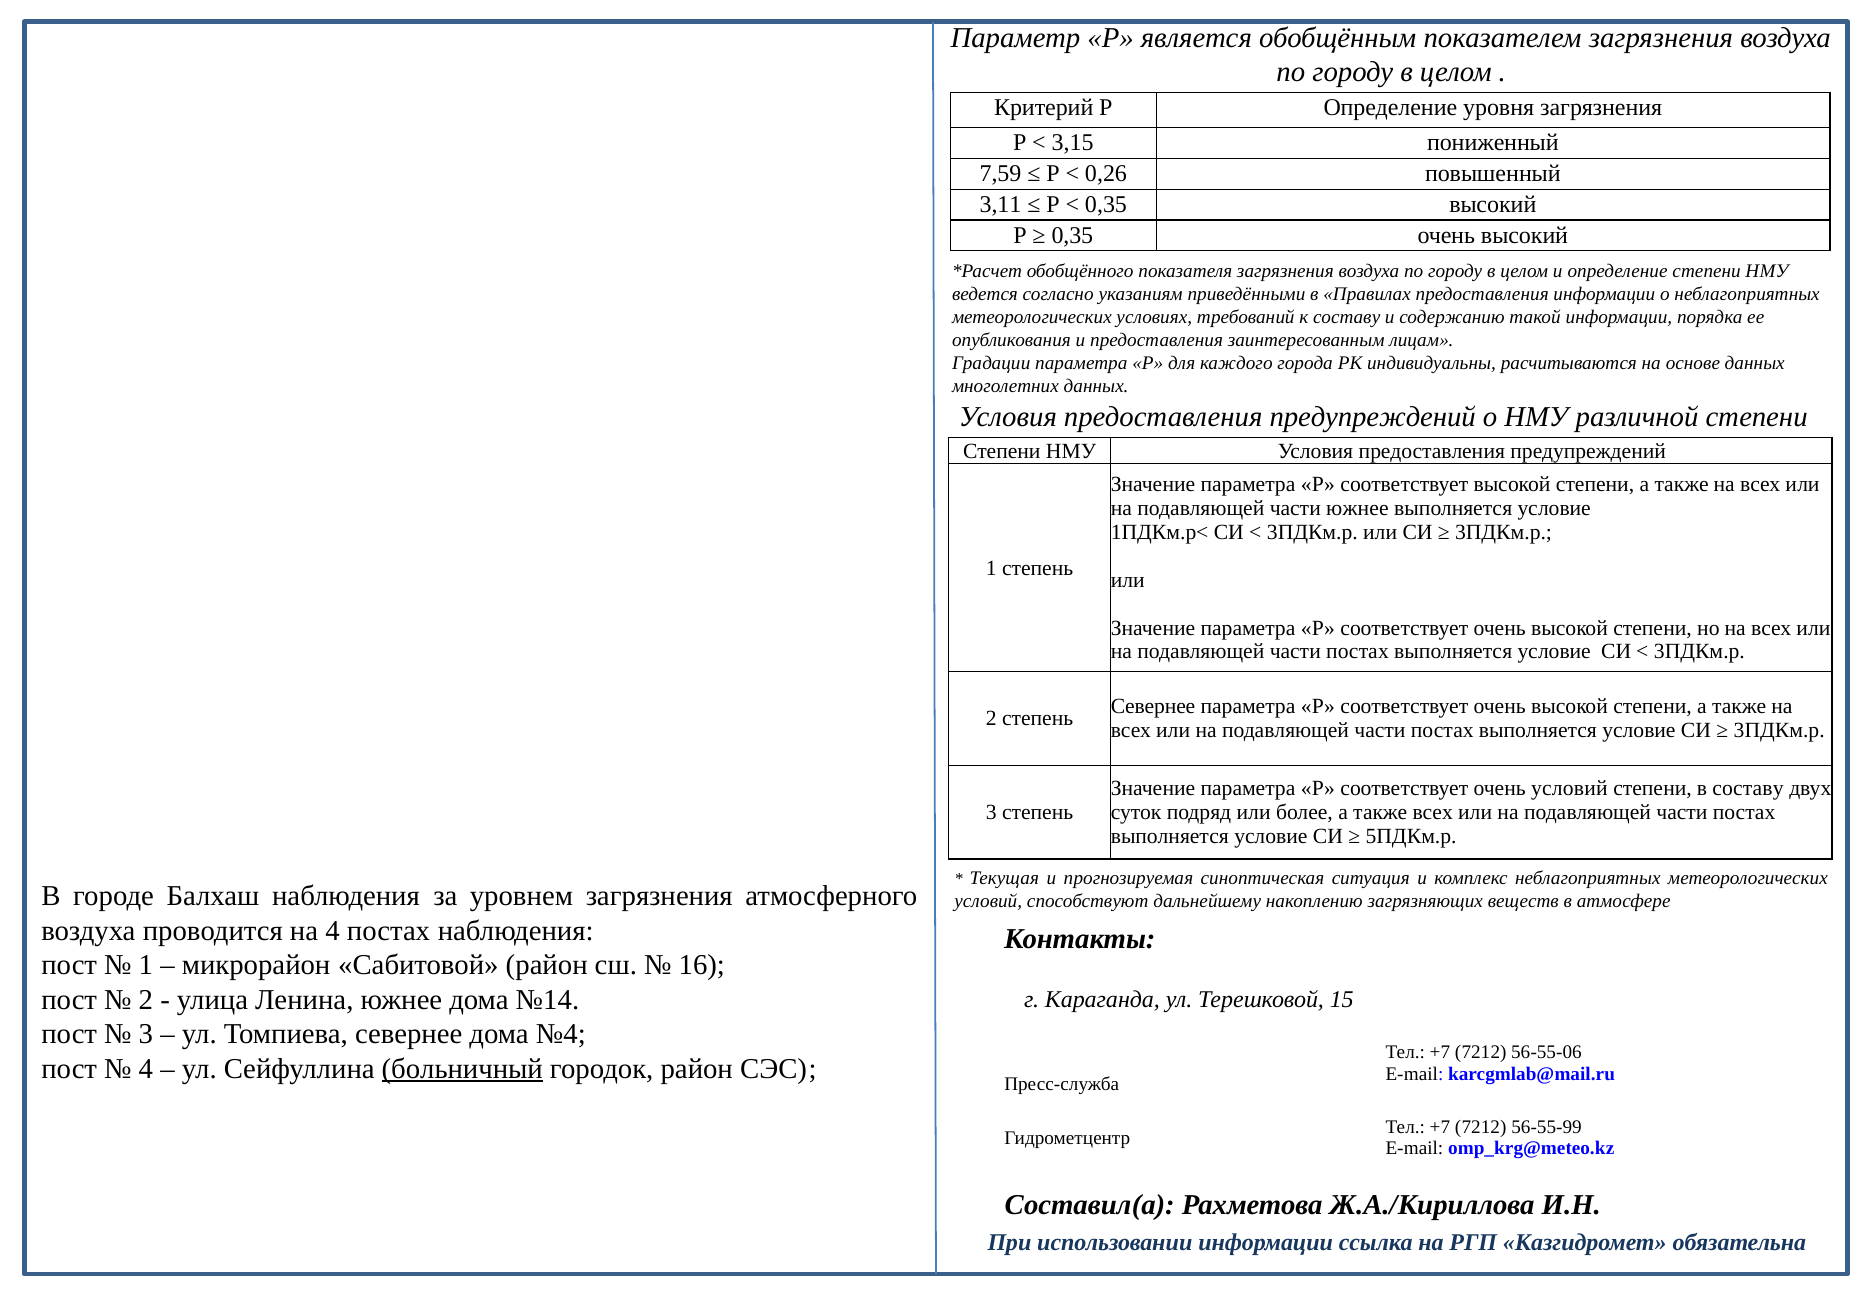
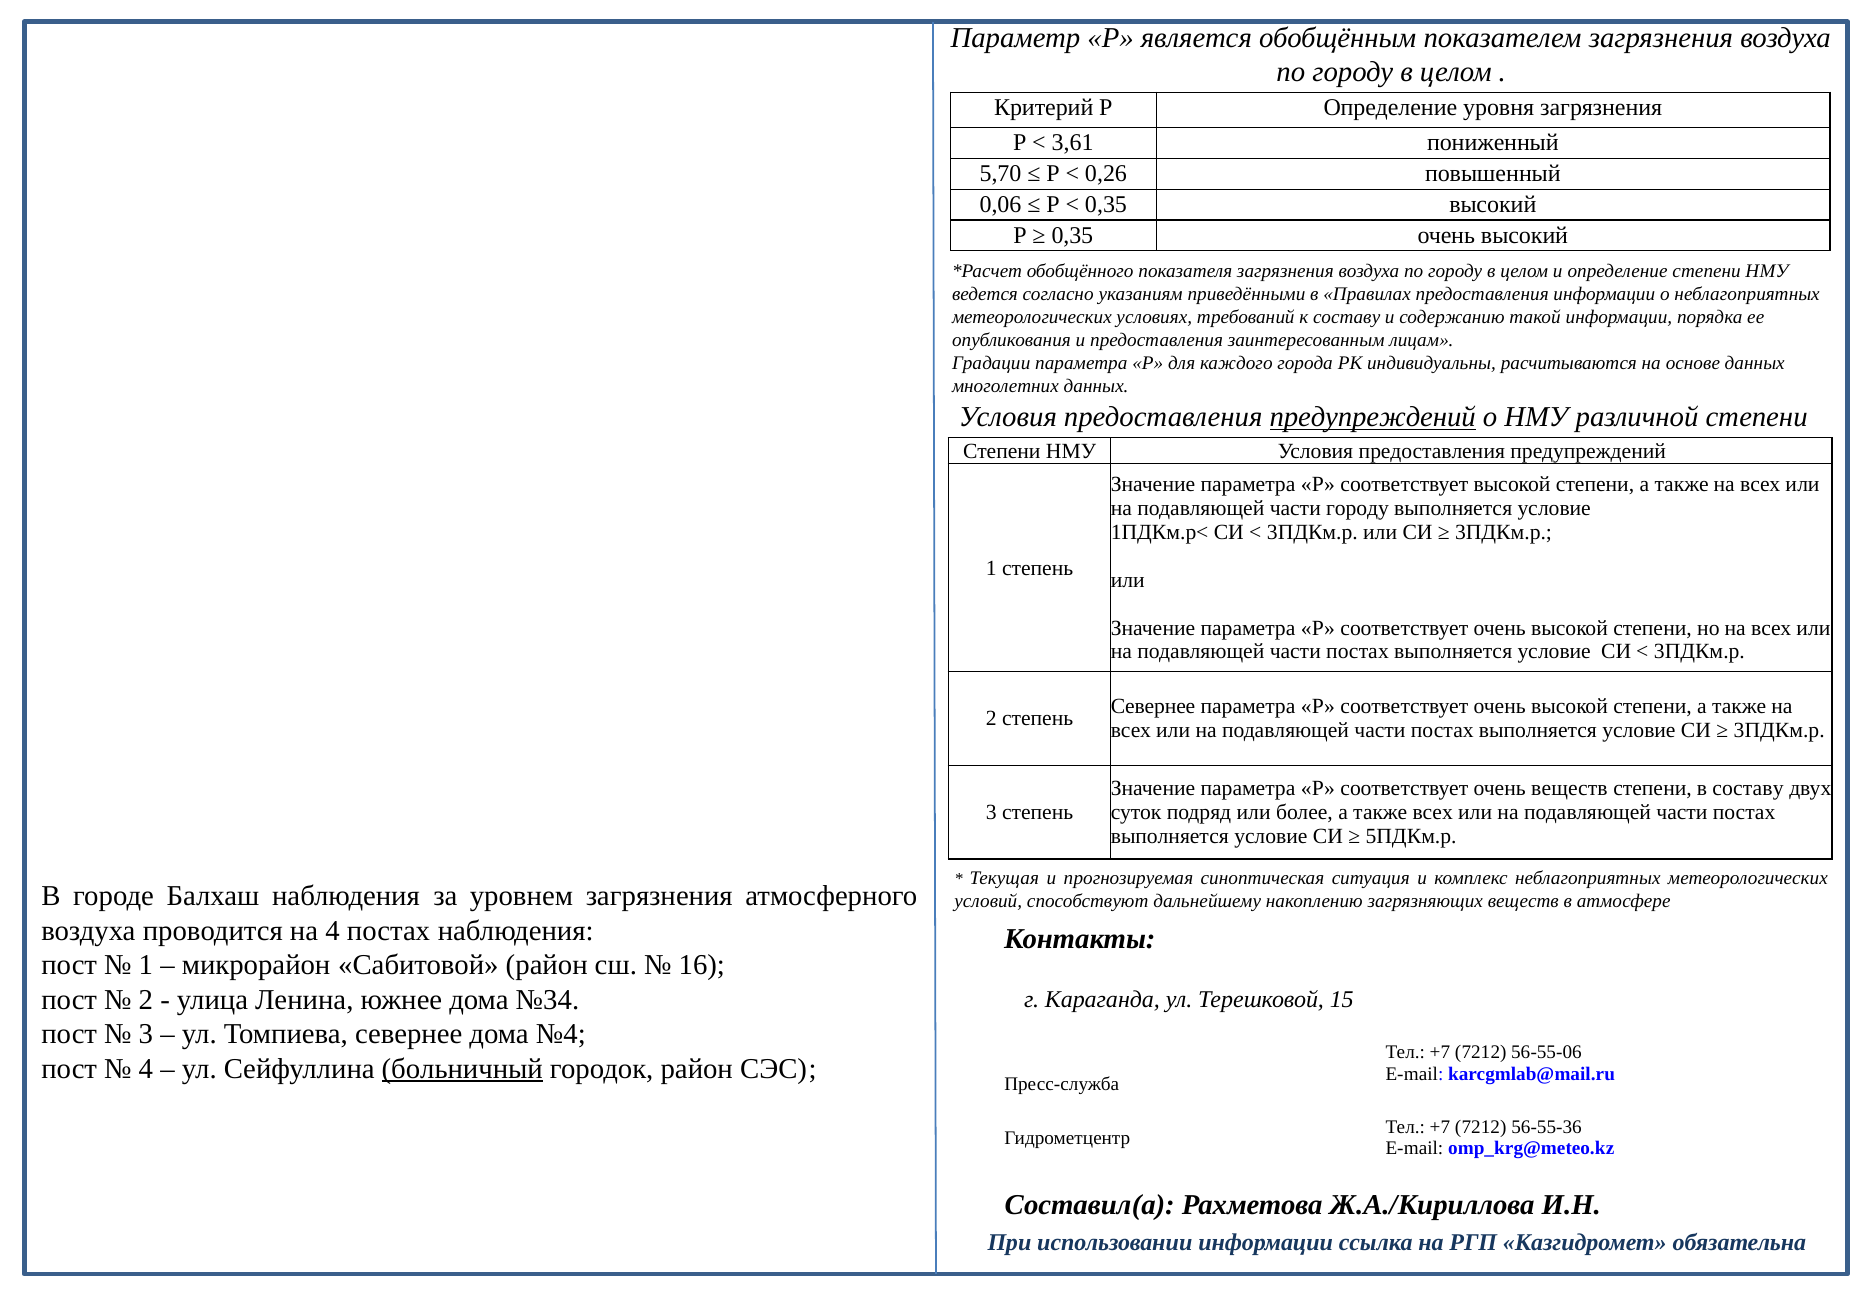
3,15: 3,15 -> 3,61 (1073, 143)
7,59: 7,59 -> 5,70 (1001, 173)
3,11: 3,11 -> 0,06 (1001, 204)
предупреждений underline: none -> present (1373, 417)
части южнее: южнее -> городу (1358, 508)
очень условий: условий -> веществ (1569, 788)
№14: №14 -> №34 (547, 1000)
56-55-99: 56-55-99 -> 56-55-36 (1547, 1127)
